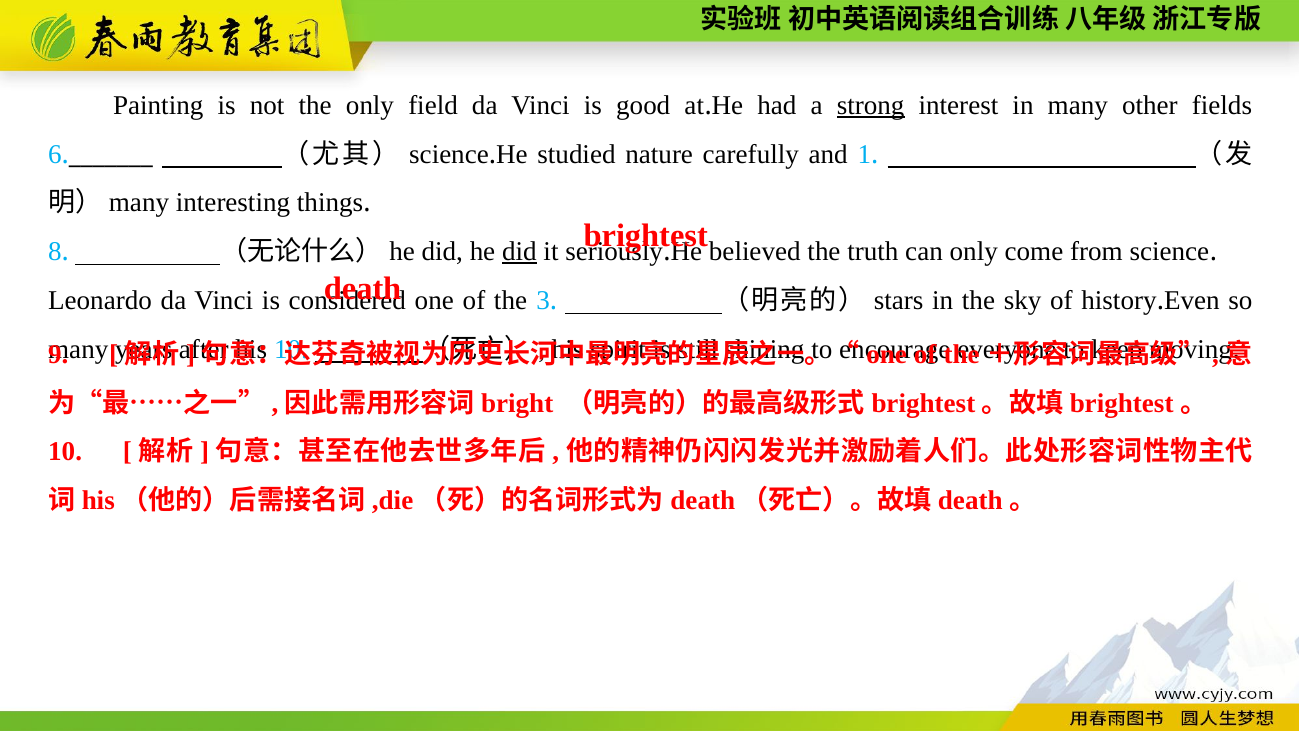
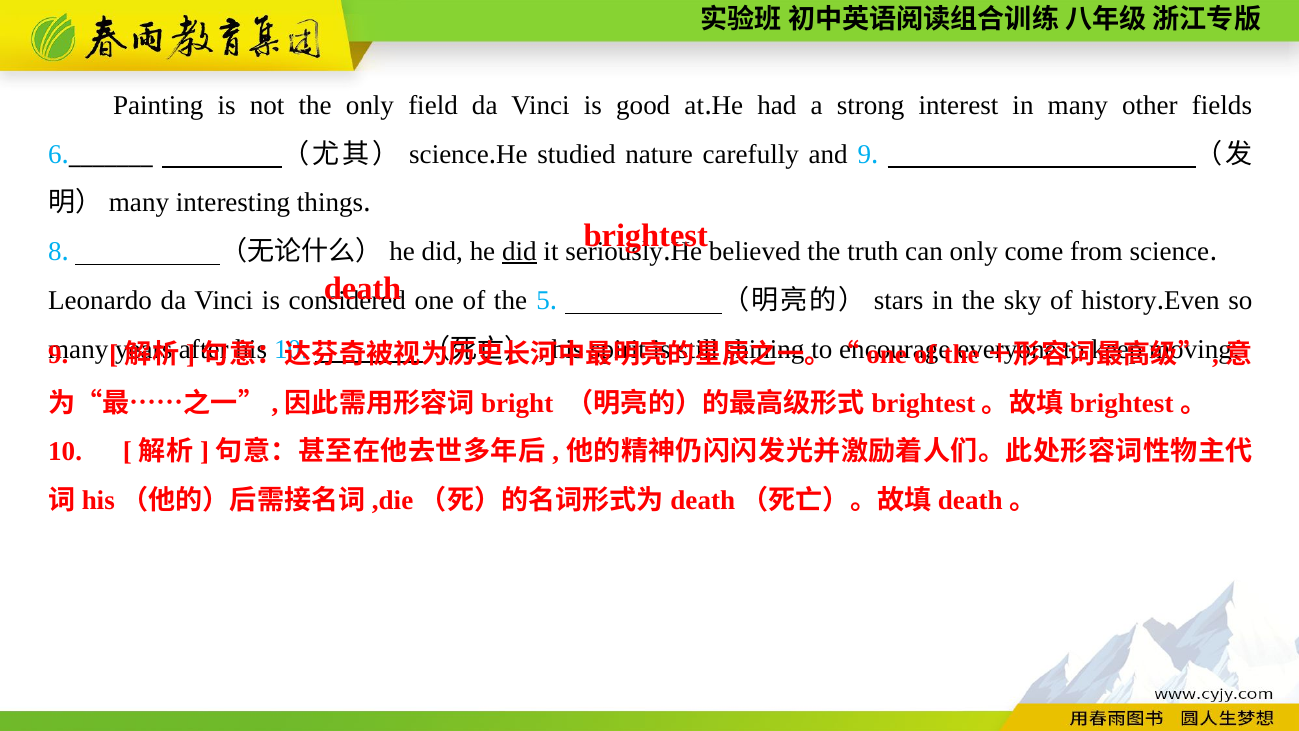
strong underline: present -> none (871, 105)
and 1: 1 -> 9 (864, 154)
3: 3 -> 5 (543, 300)
